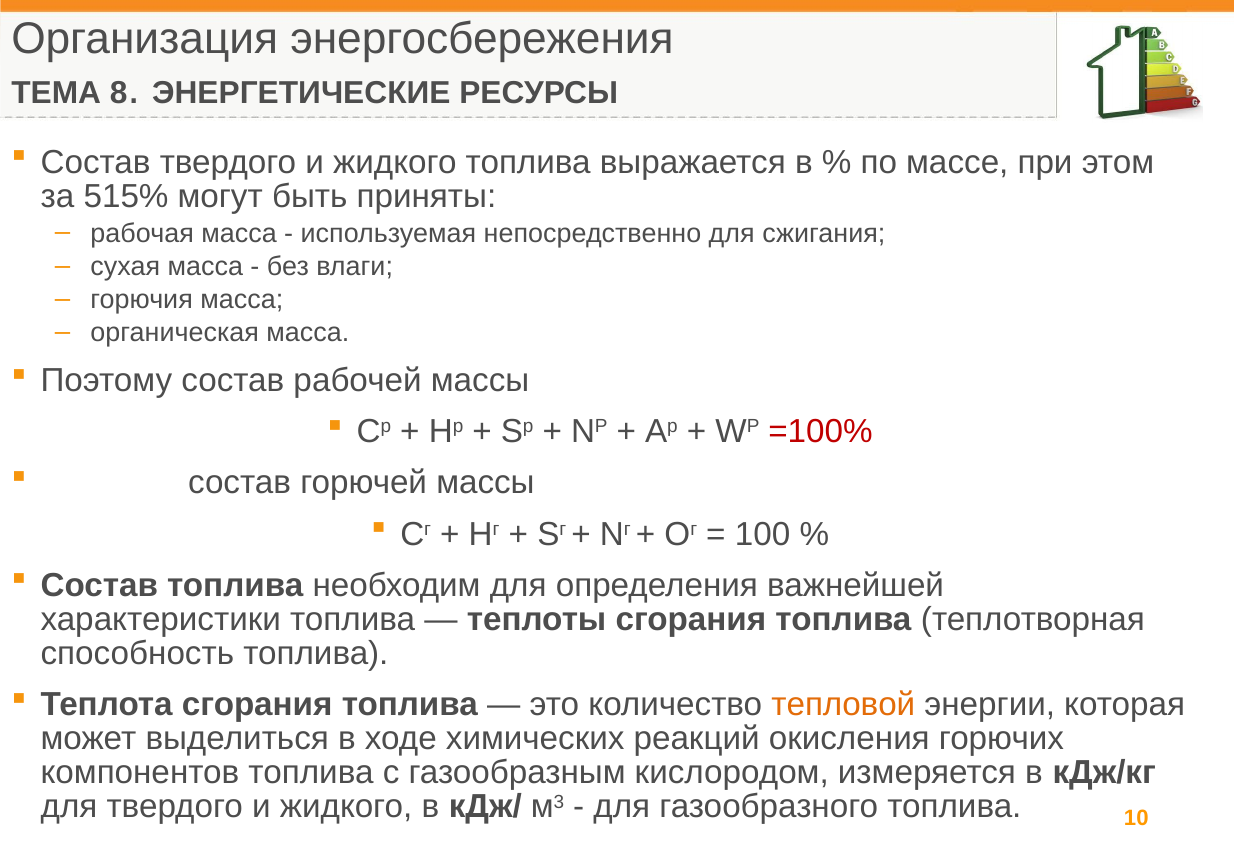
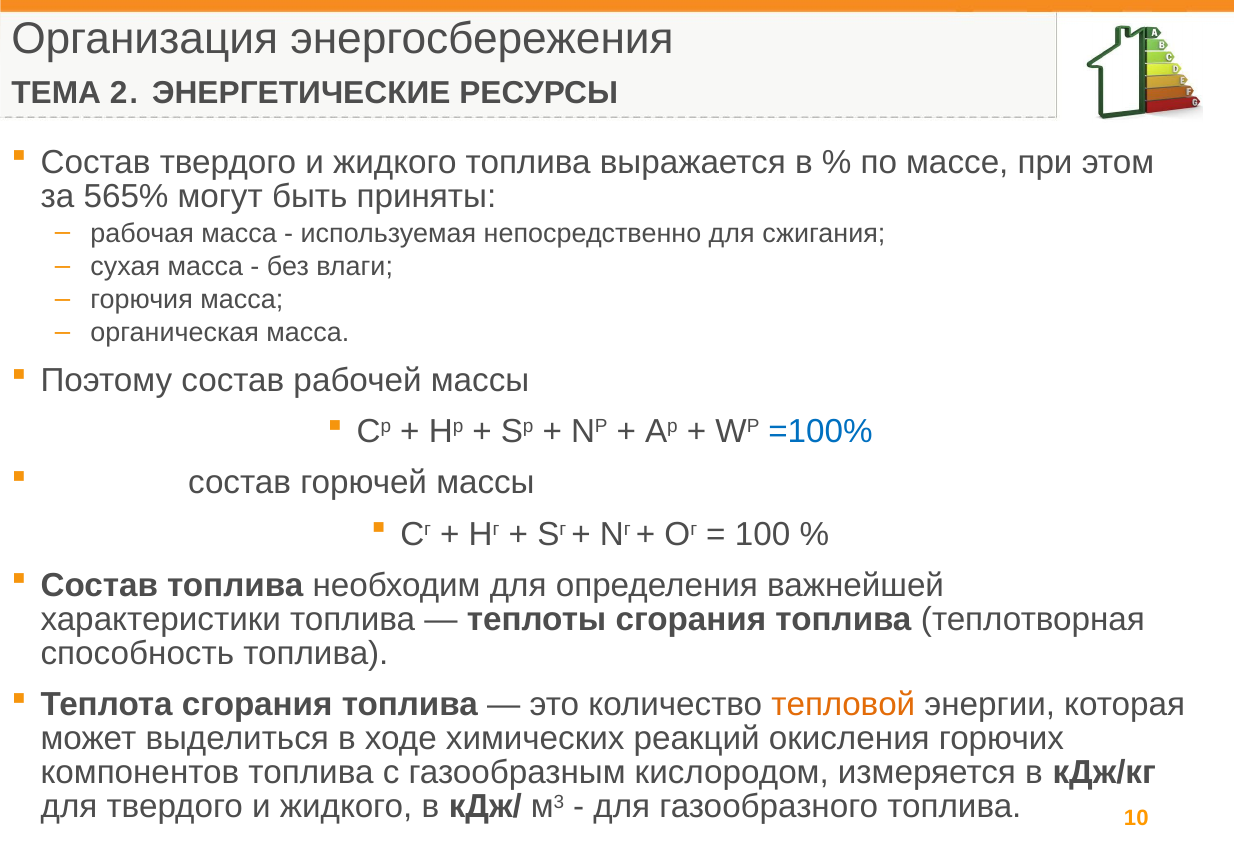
8: 8 -> 2 (119, 93)
515%: 515% -> 565% (126, 196)
=100% colour: red -> blue (821, 431)
